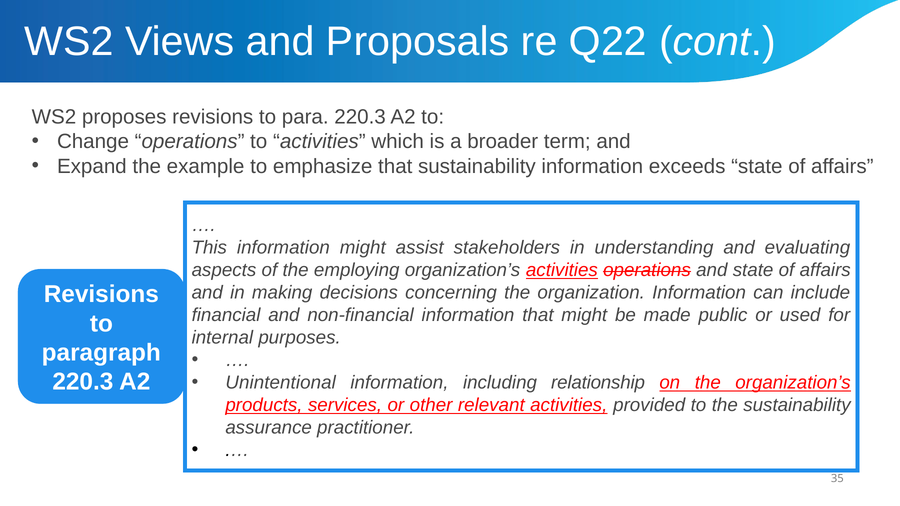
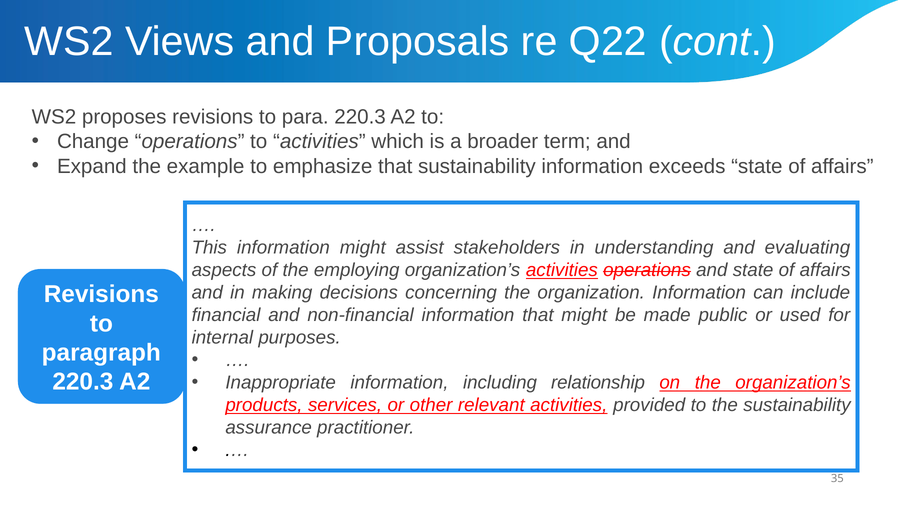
Unintentional: Unintentional -> Inappropriate (281, 383)
